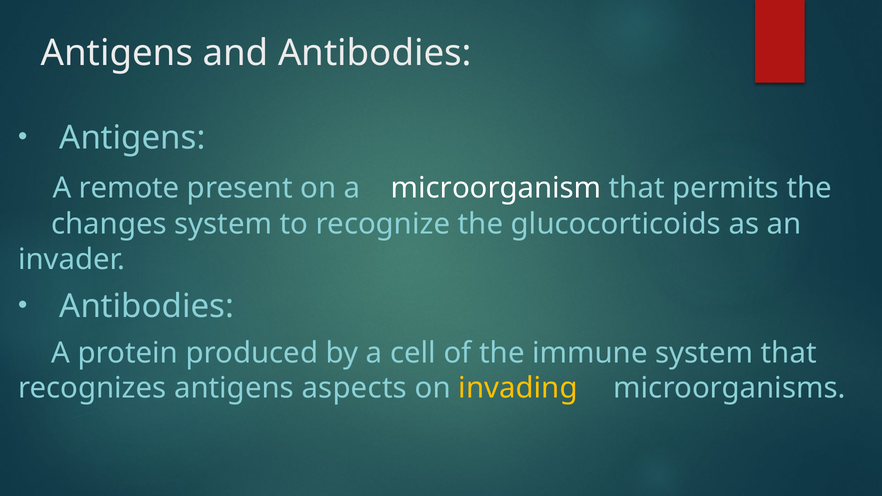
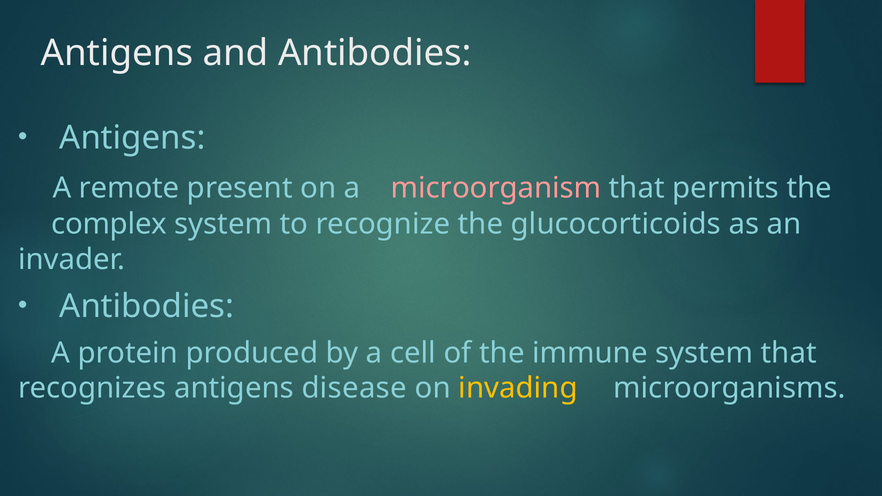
microorganism colour: white -> pink (496, 188)
changes: changes -> complex (109, 224)
aspects: aspects -> disease (354, 388)
